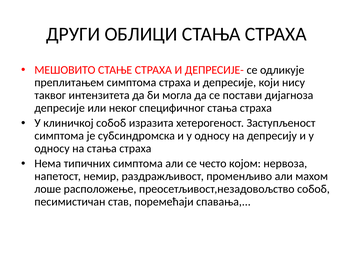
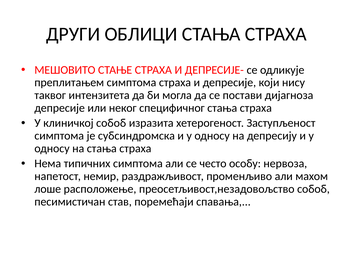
којом: којом -> особу (245, 163)
